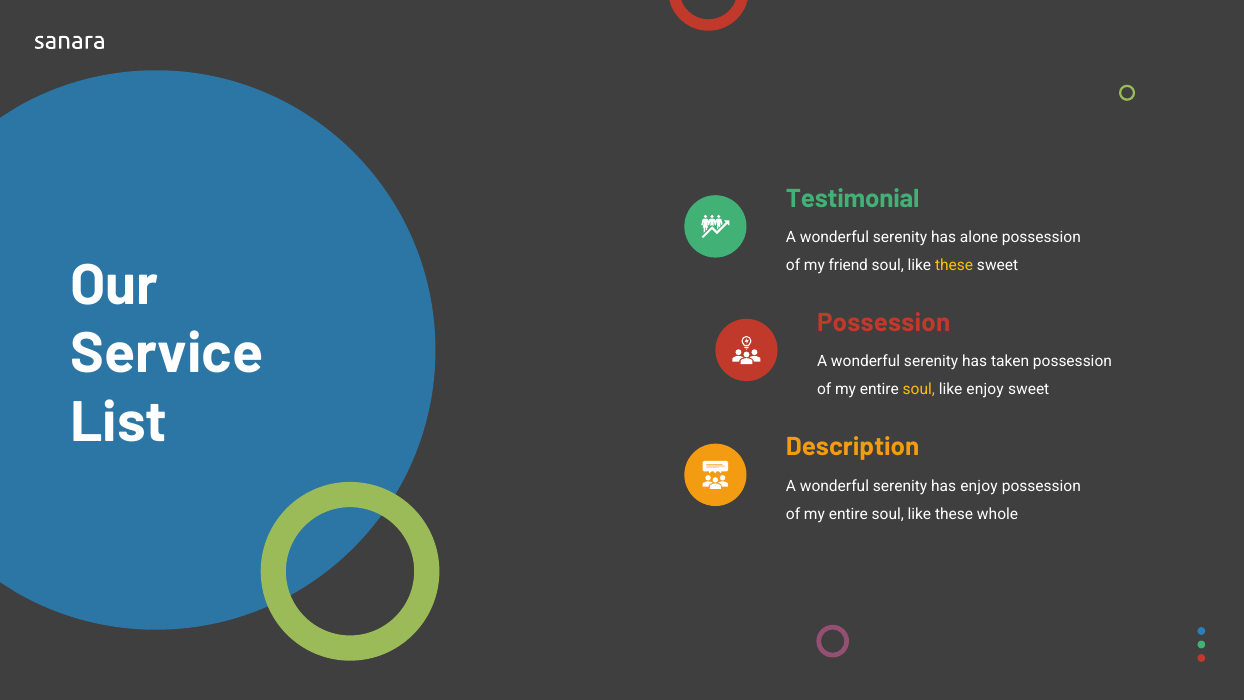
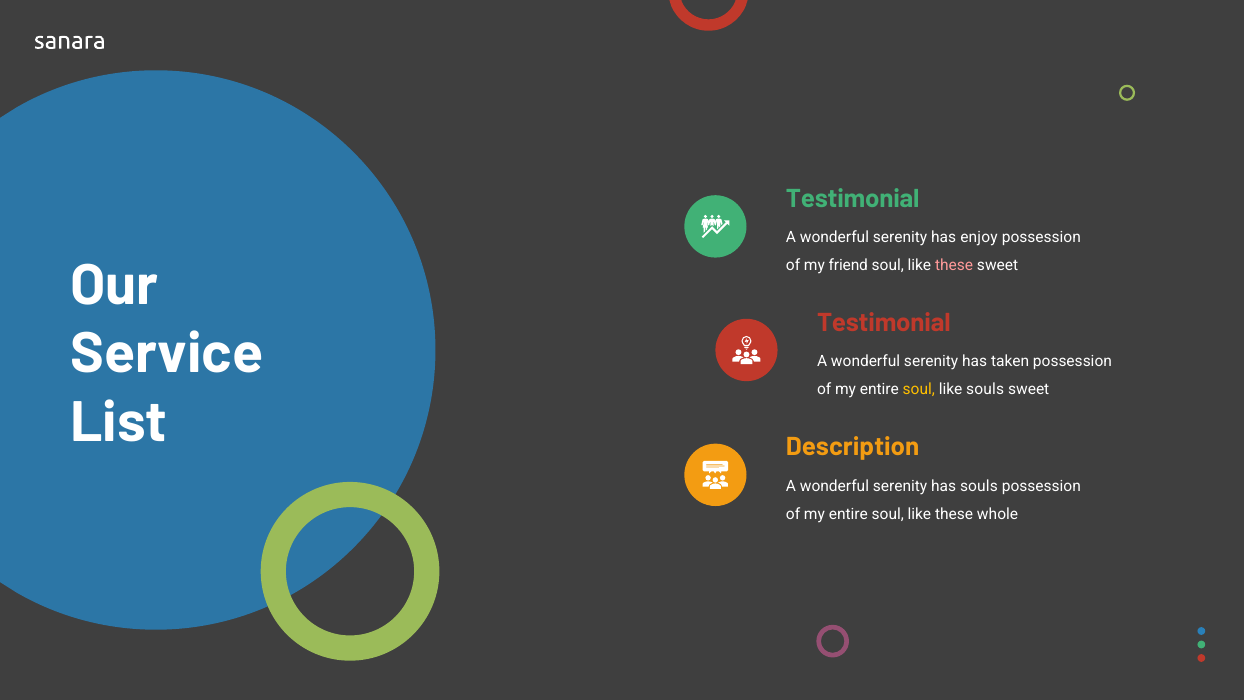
alone: alone -> enjoy (979, 237)
these colour: yellow -> pink (954, 265)
Possession: Possession -> Testimonial (884, 322)
like enjoy: enjoy -> souls (985, 389)
has enjoy: enjoy -> souls (979, 486)
